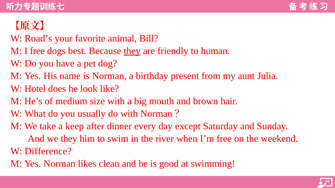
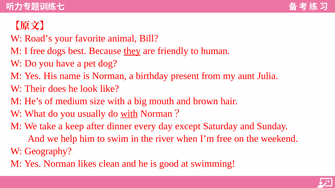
Hotel: Hotel -> Their (35, 89)
with underline: none -> present (129, 114)
we they: they -> help (69, 139)
Difference: Difference -> Geography (48, 152)
